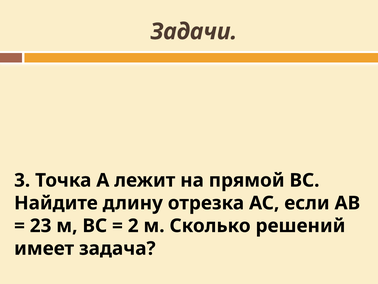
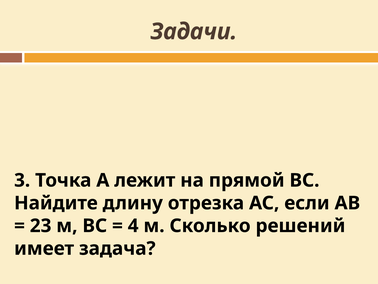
2: 2 -> 4 (133, 225)
